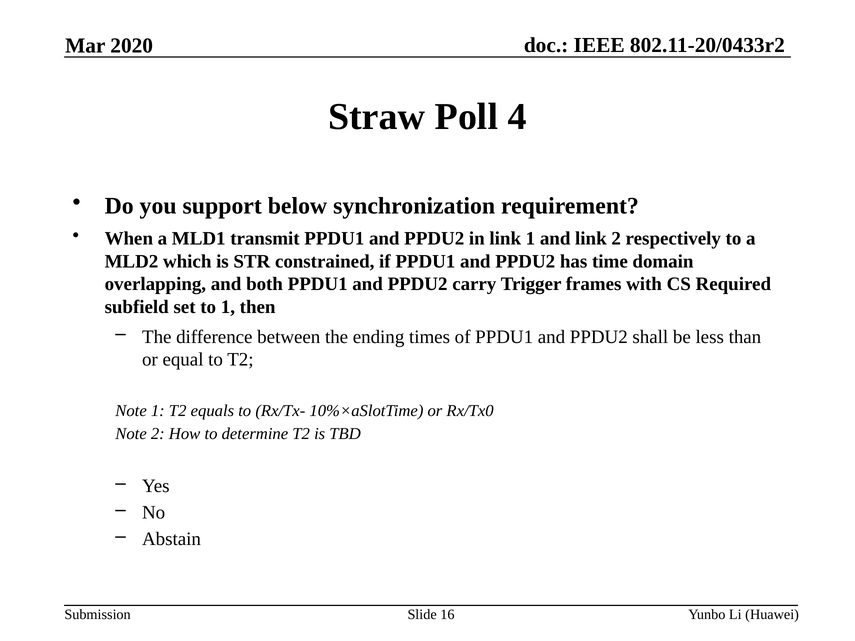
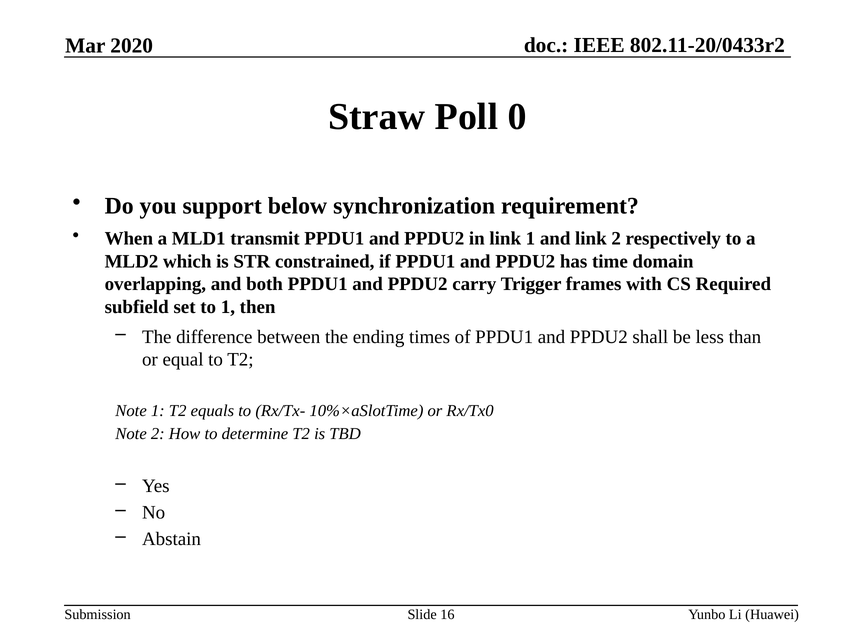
4: 4 -> 0 (517, 117)
